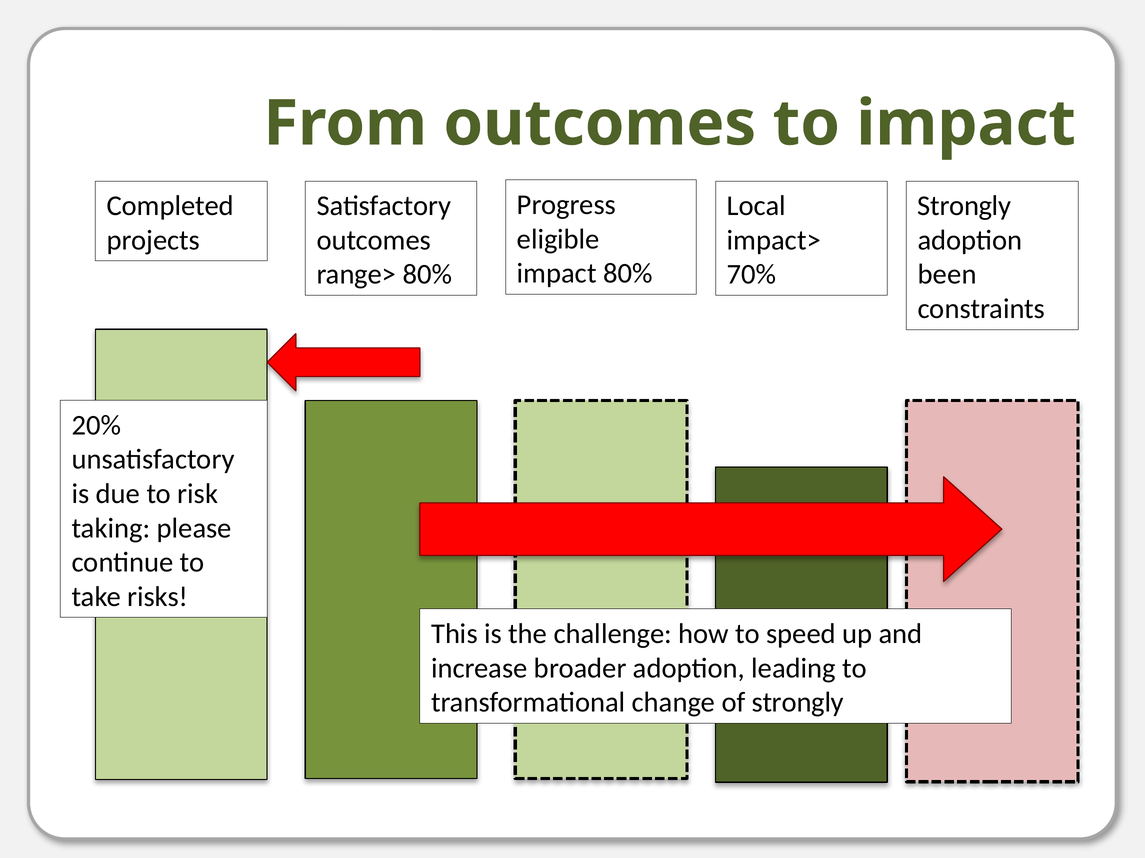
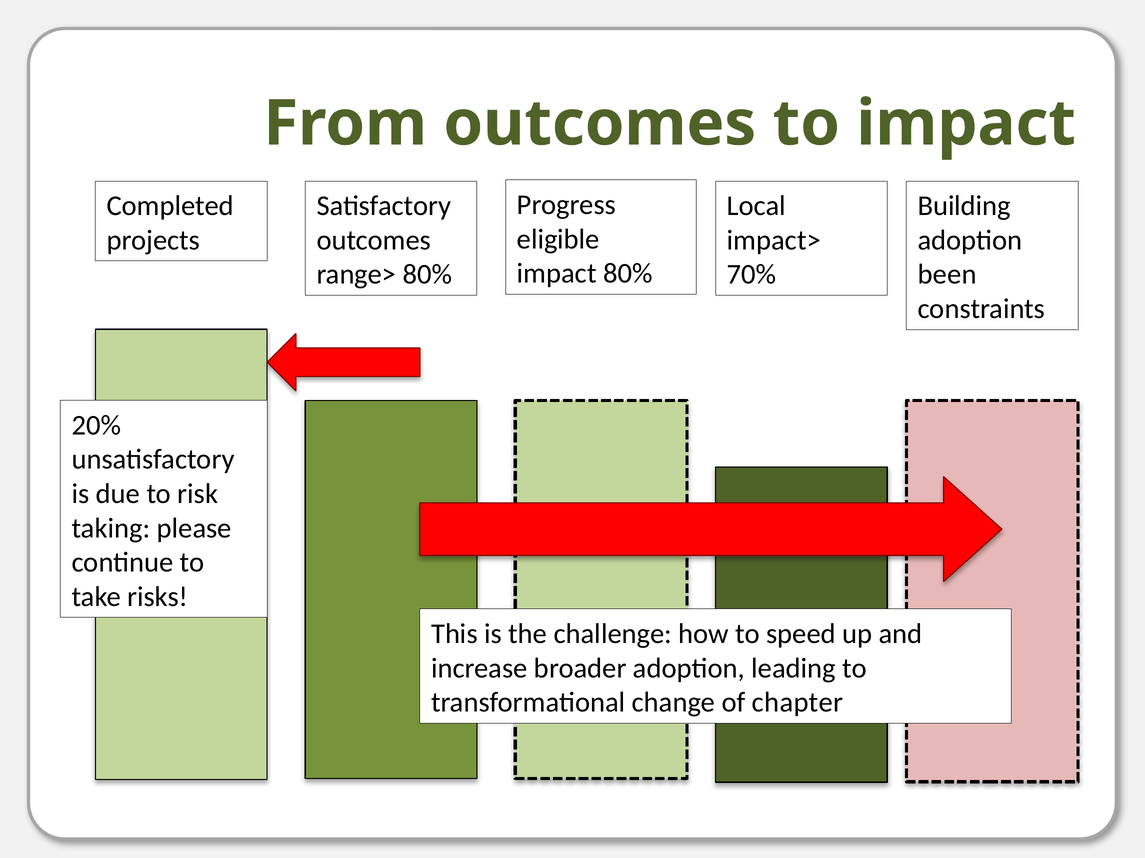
Strongly: Strongly -> Building (964, 206)
of strongly: strongly -> chapter (798, 703)
